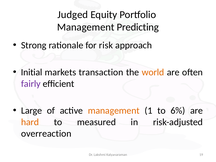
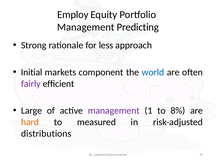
Judged: Judged -> Employ (73, 15)
risk: risk -> less (106, 45)
transaction: transaction -> component (101, 72)
world colour: orange -> blue (153, 72)
management colour: orange -> purple (114, 111)
6%: 6% -> 8% (178, 111)
overreaction: overreaction -> distributions (46, 134)
